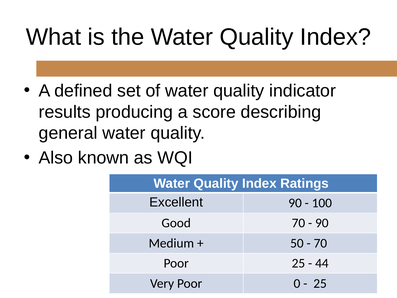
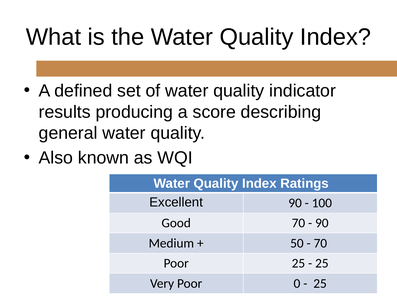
44: 44 -> 25 (322, 263)
